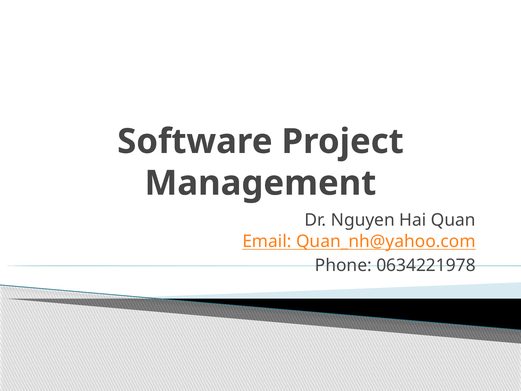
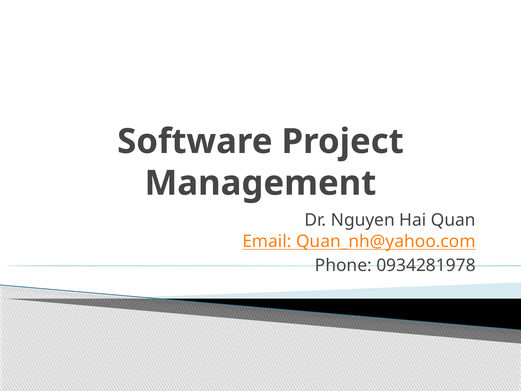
0634221978: 0634221978 -> 0934281978 (426, 265)
